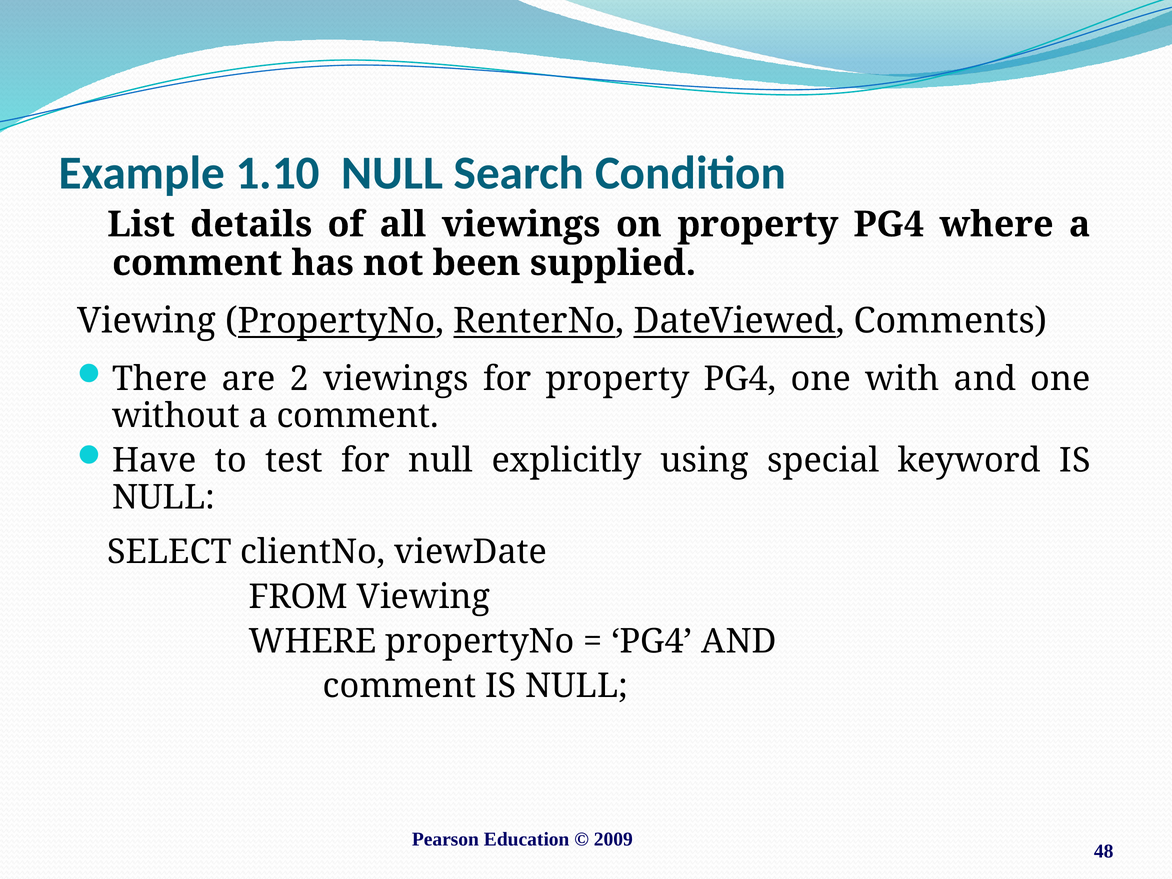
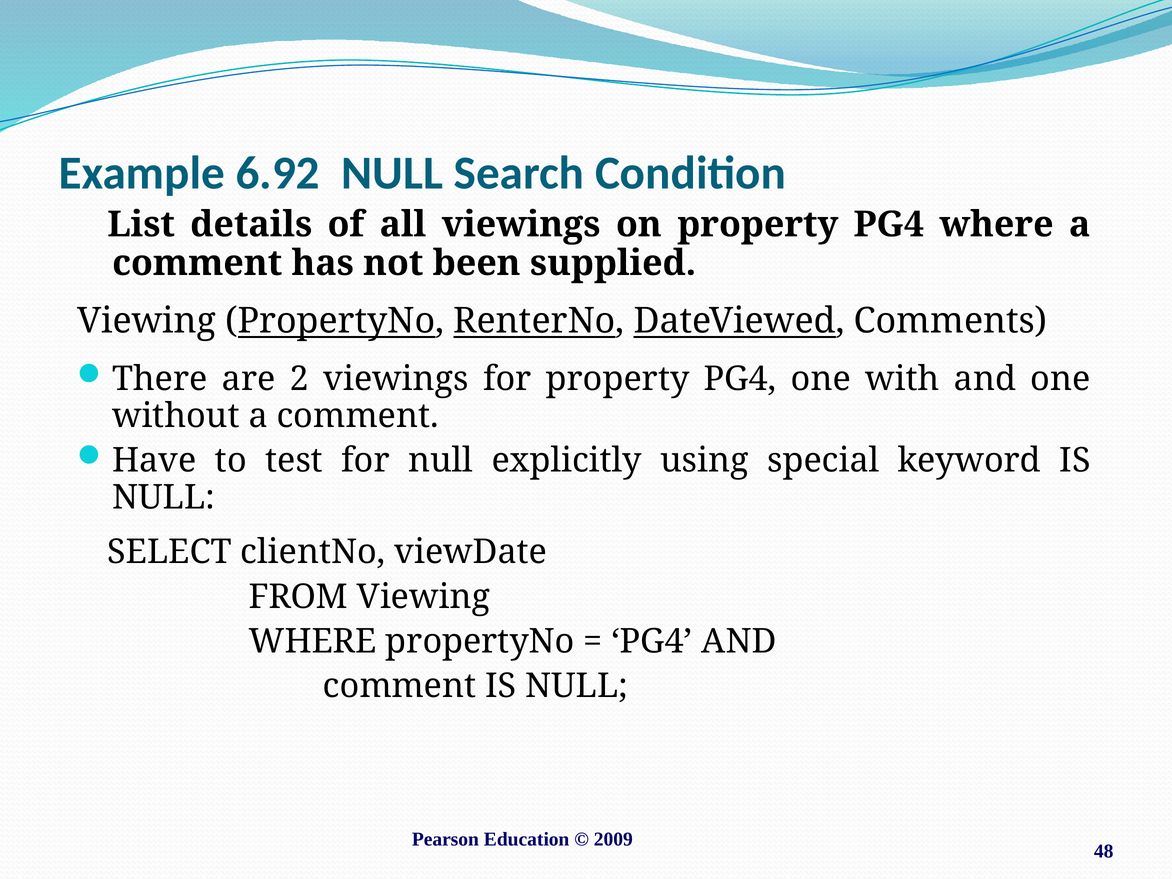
1.10: 1.10 -> 6.92 (278, 173)
